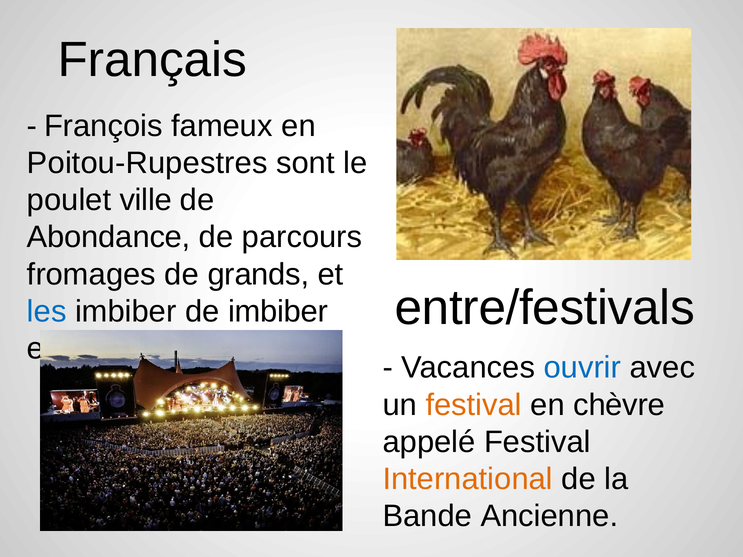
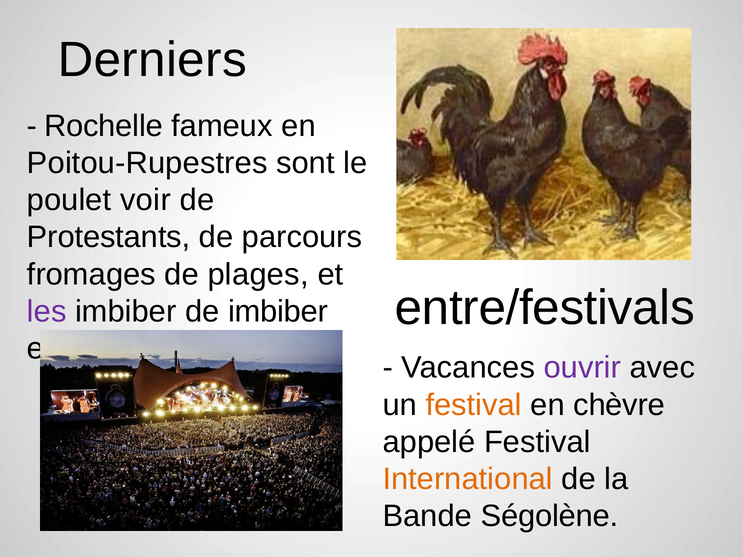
Français: Français -> Derniers (152, 60)
François: François -> Rochelle (103, 126)
ville: ville -> voir (145, 200)
Abondance: Abondance -> Protestants (109, 237)
grands: grands -> plages (258, 274)
les colour: blue -> purple (47, 312)
ouvrir colour: blue -> purple (582, 368)
Ancienne: Ancienne -> Ségolène (549, 516)
